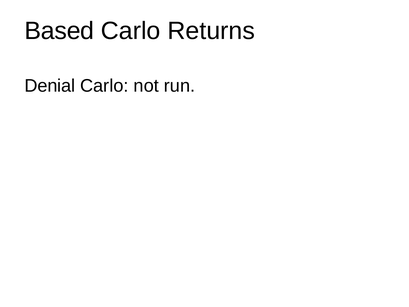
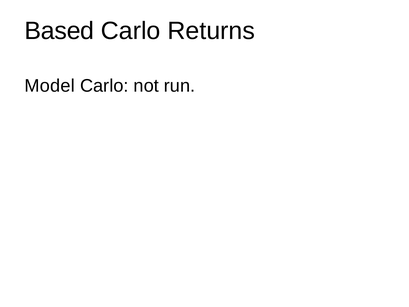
Denial: Denial -> Model (50, 86)
